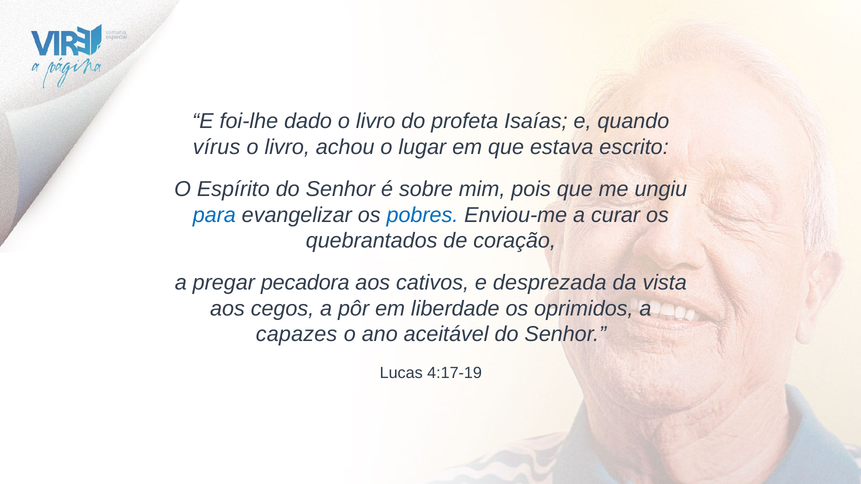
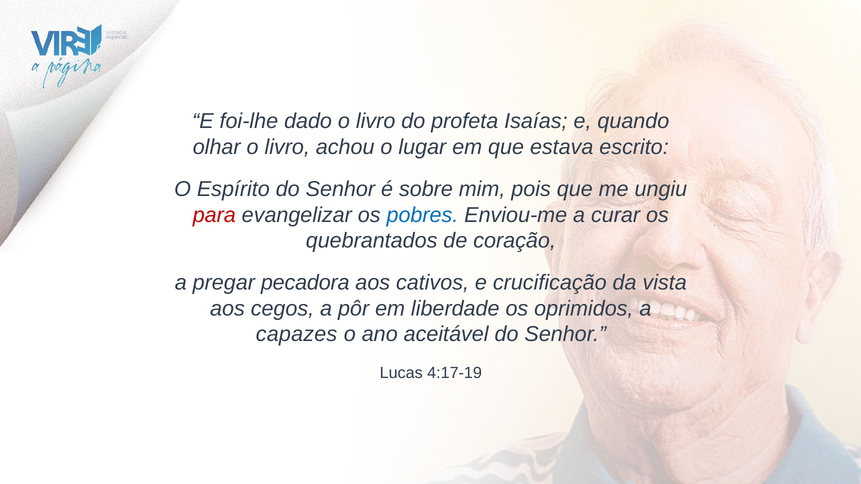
vírus: vírus -> olhar (217, 147)
para colour: blue -> red (214, 215)
desprezada: desprezada -> crucificação (550, 283)
